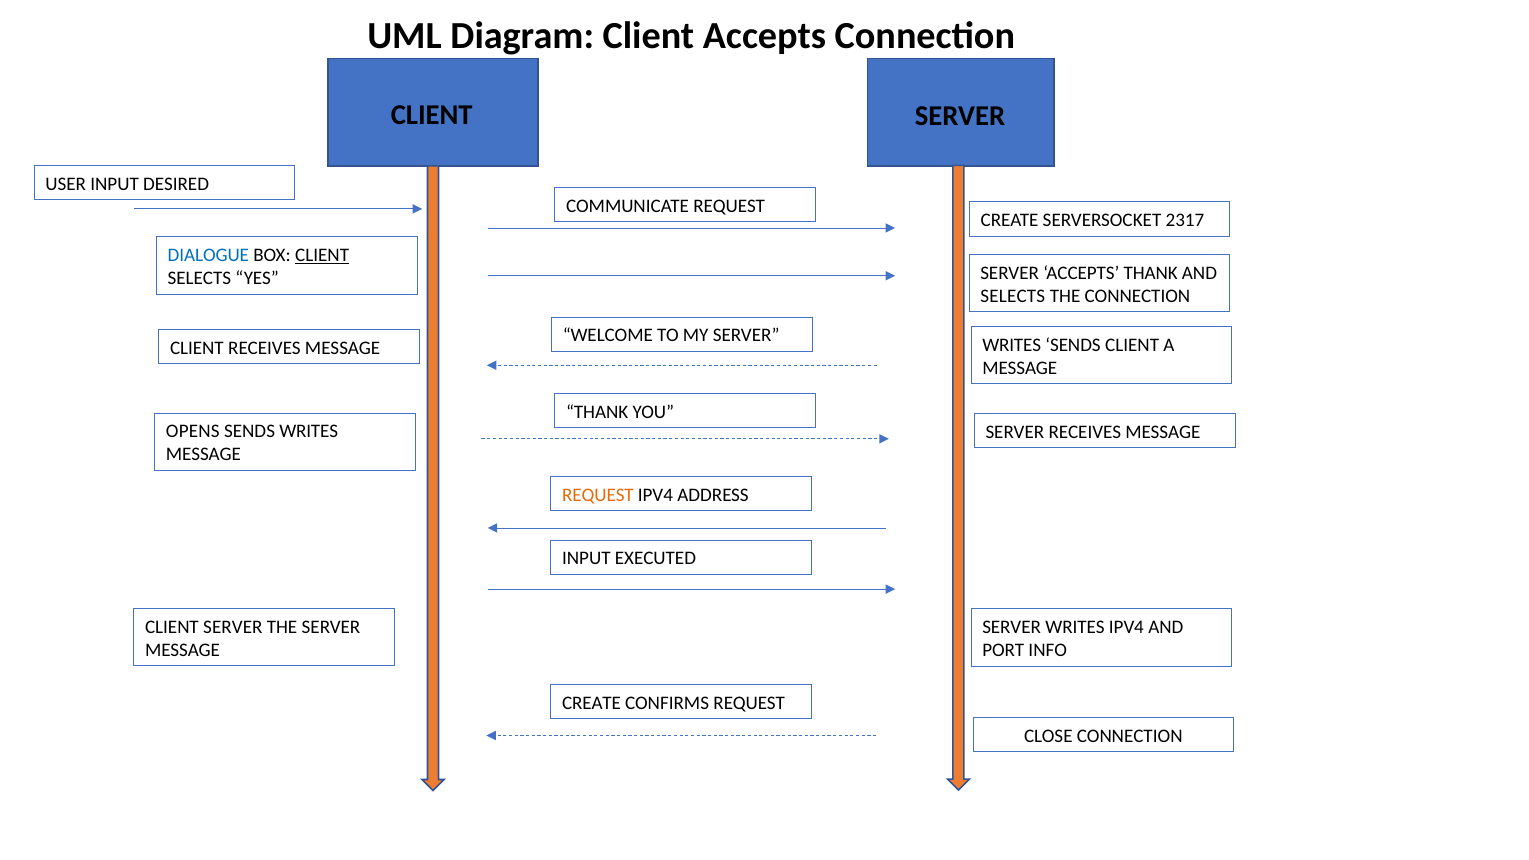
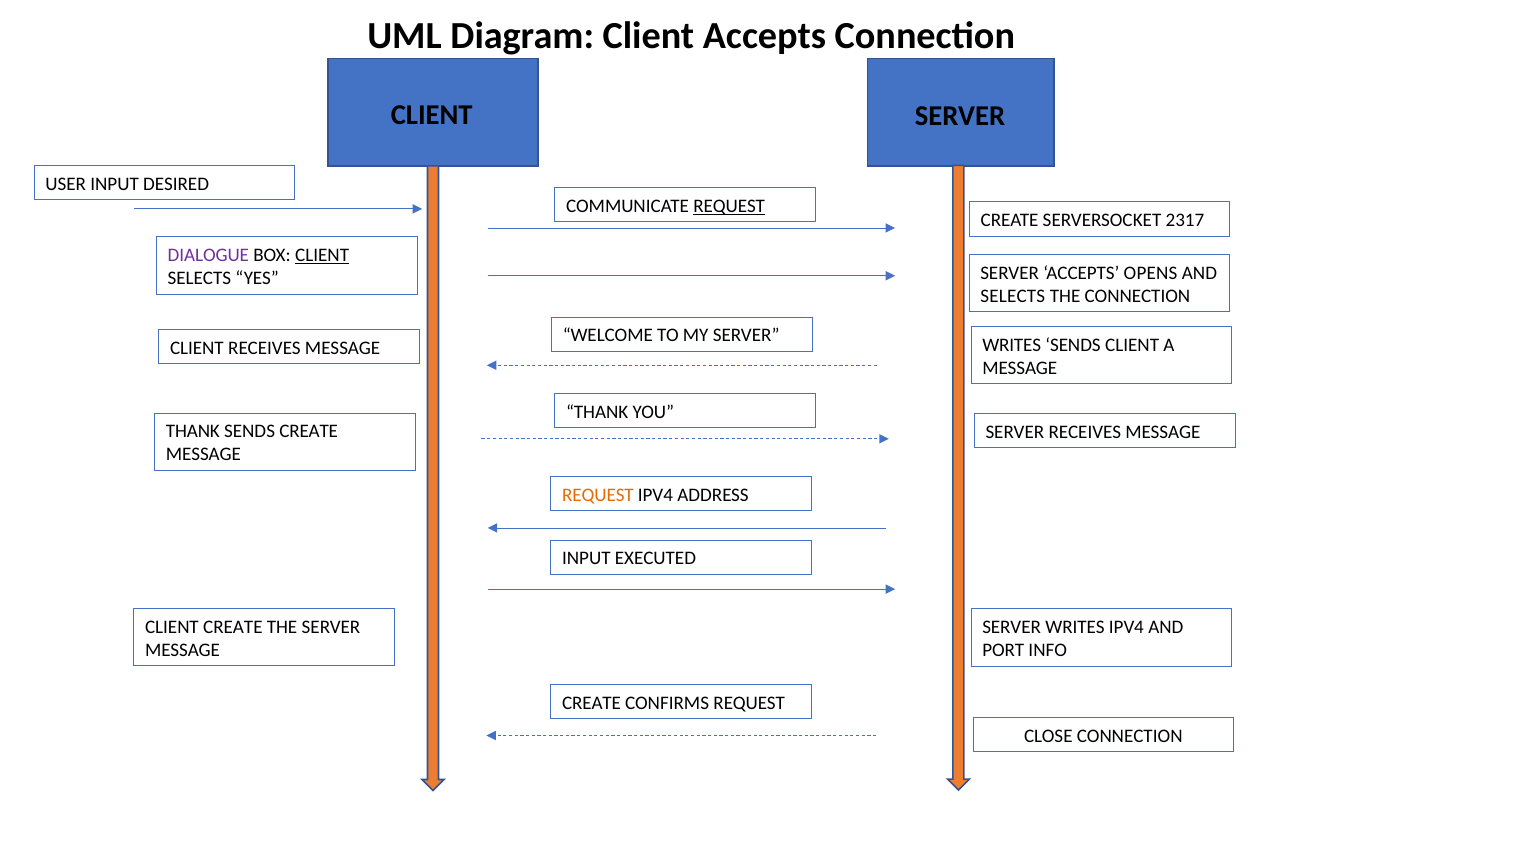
REQUEST underline: none -> present (729, 206)
DIALOGUE colour: blue -> purple (208, 255)
ACCEPTS THANK: THANK -> OPENS (1151, 273)
OPENS: OPENS -> THANK (193, 432)
SENDS WRITES: WRITES -> CREATE (309, 432)
SERVER: SERVER -> CREATE (233, 627)
